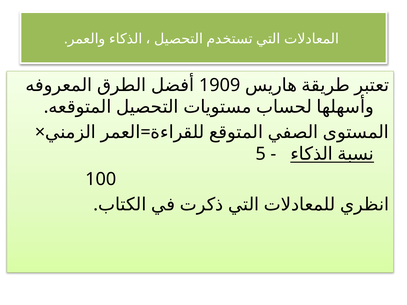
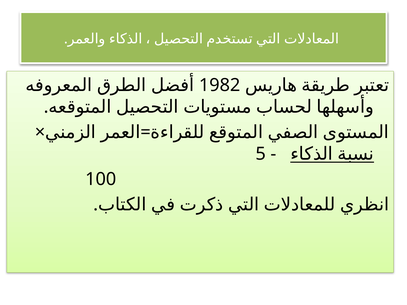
1909: 1909 -> 1982 (220, 85)
